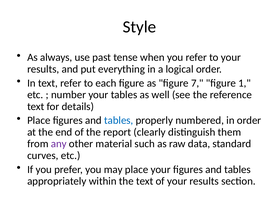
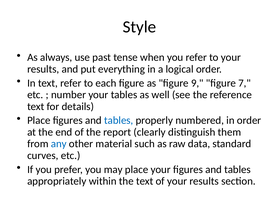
7: 7 -> 9 (197, 83)
1: 1 -> 7 (245, 83)
any colour: purple -> blue (59, 144)
